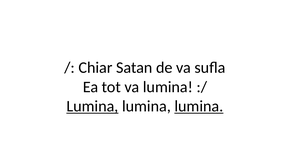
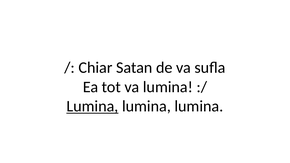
lumina underline: present -> none (199, 106)
